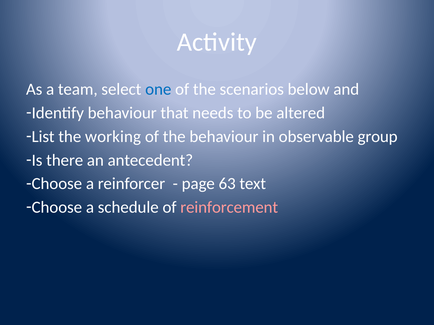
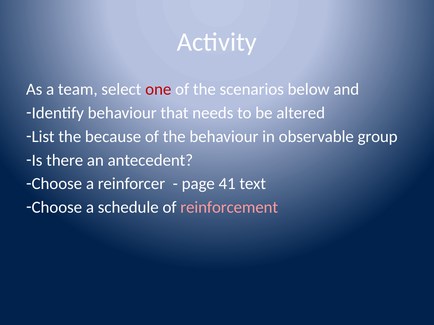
one colour: blue -> red (158, 89)
working: working -> because (113, 137)
63: 63 -> 41 (227, 184)
